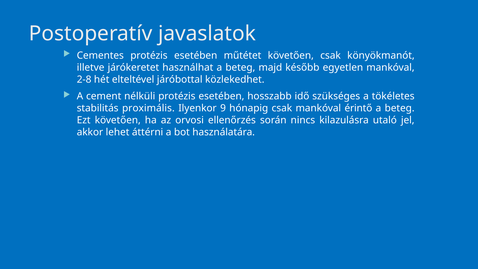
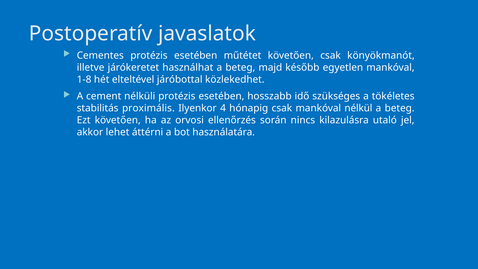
2-8: 2-8 -> 1-8 (84, 79)
9: 9 -> 4 (223, 108)
érintő: érintő -> nélkül (358, 108)
